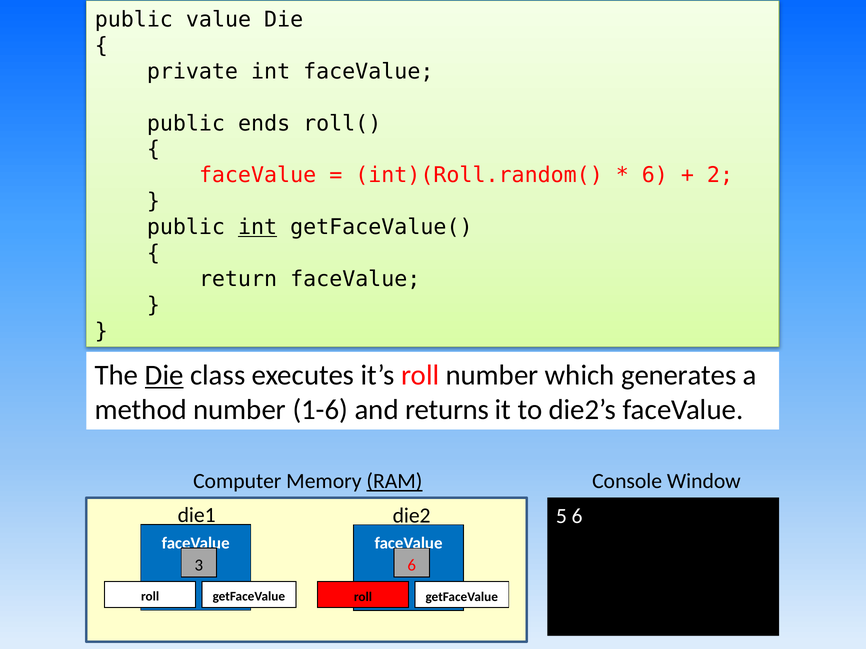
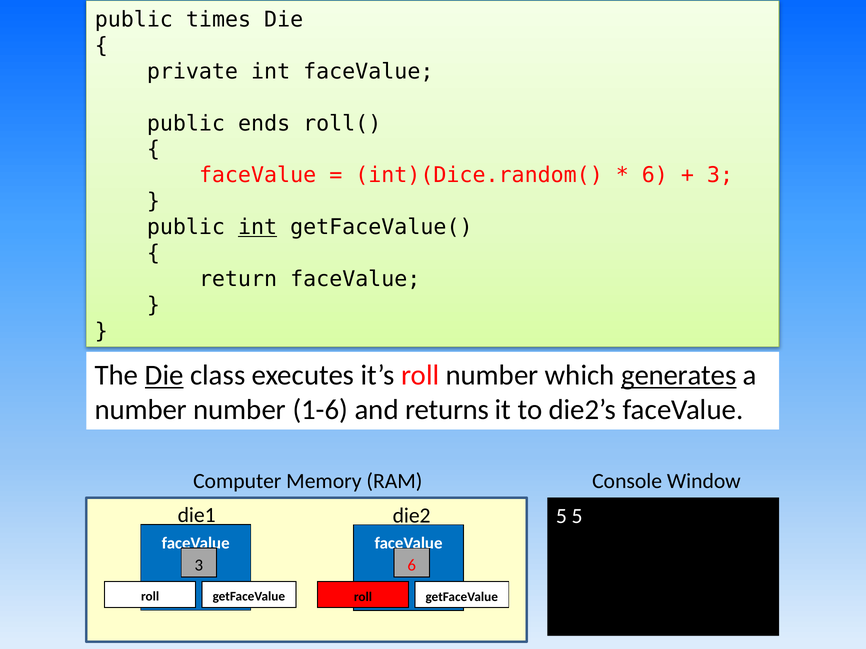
value: value -> times (219, 20)
int)(Roll.random(: int)(Roll.random( -> int)(Dice.random( (479, 175)
2: 2 -> 3 (720, 175)
generates underline: none -> present (679, 376)
method: method -> number (141, 410)
RAM underline: present -> none (394, 482)
5 6: 6 -> 5 (577, 517)
